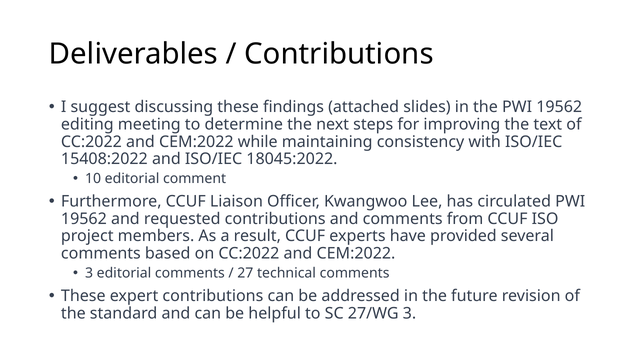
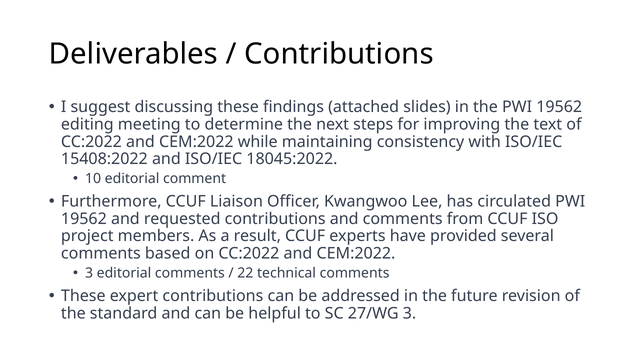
27: 27 -> 22 (245, 273)
